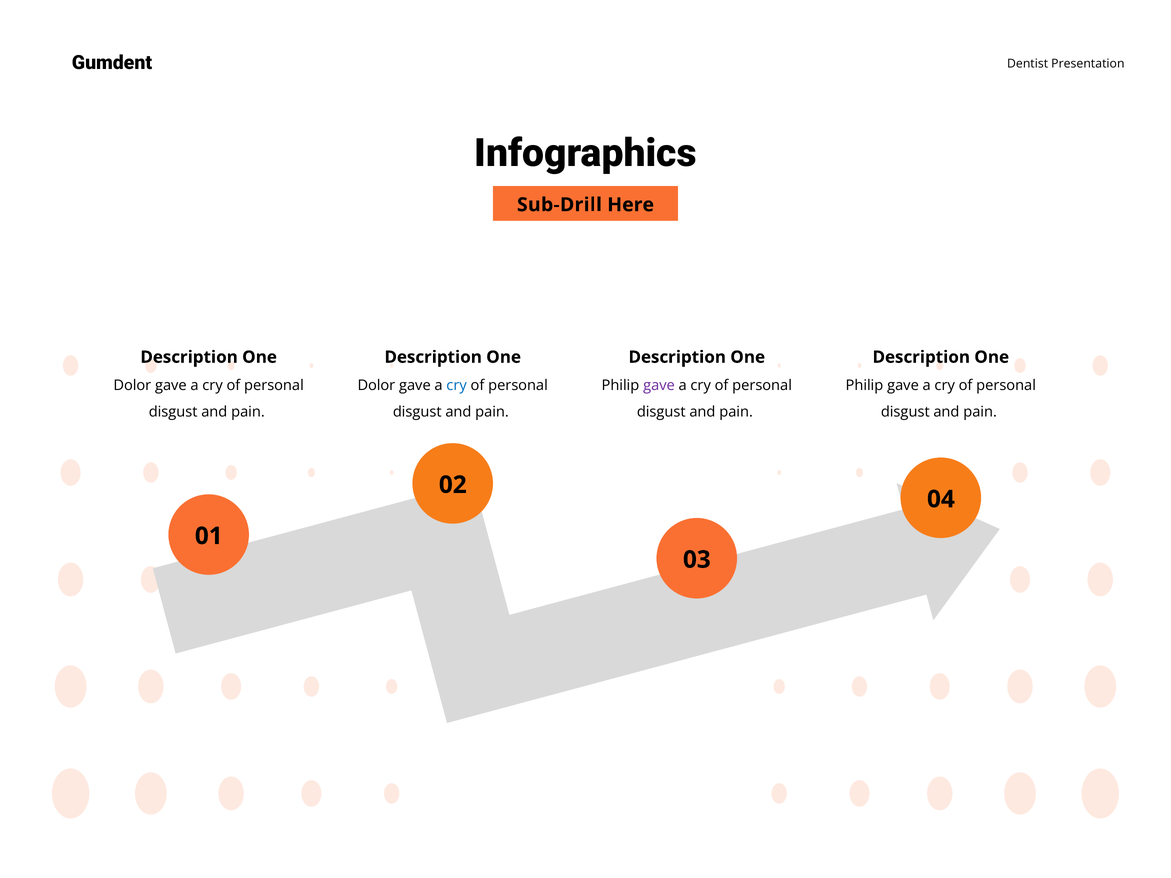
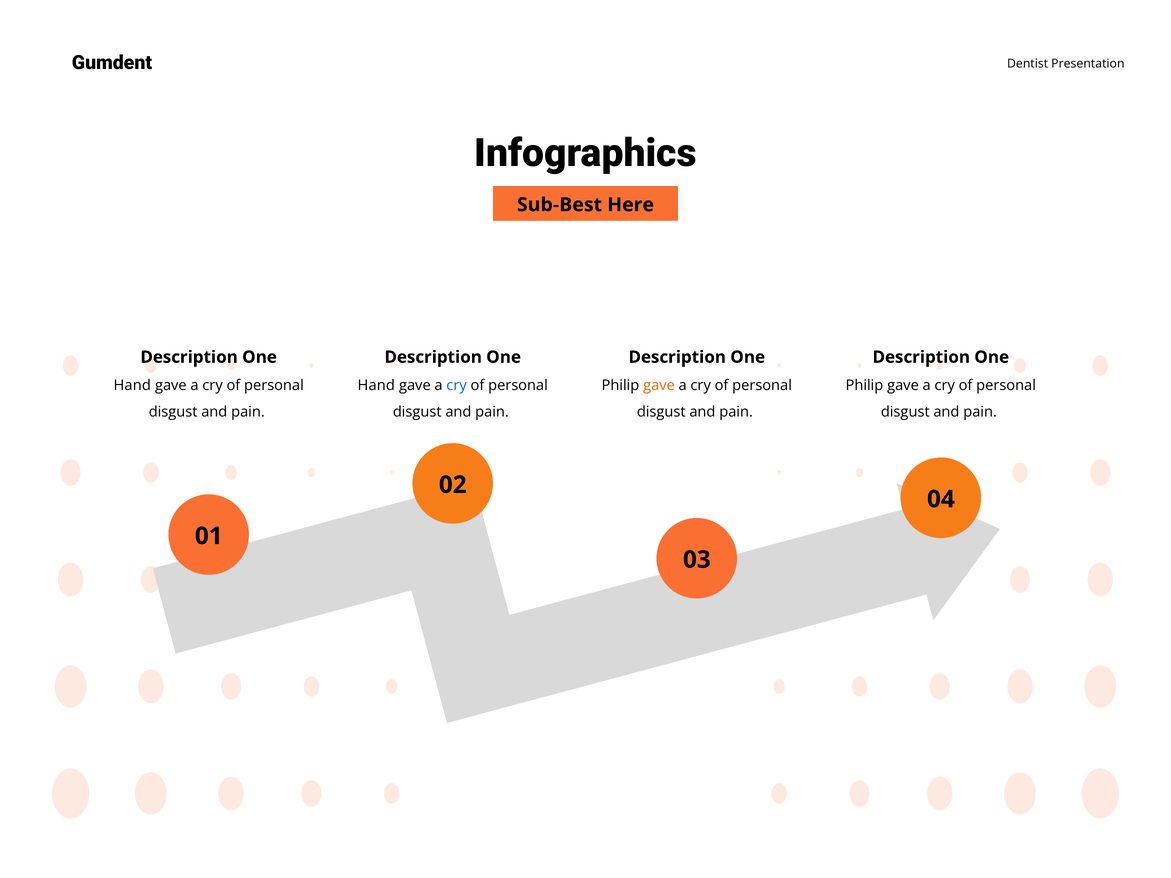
Sub-Drill: Sub-Drill -> Sub-Best (559, 205)
Dolor: Dolor -> Hand (132, 385)
Dolor: Dolor -> Hand (376, 385)
gave colour: purple -> orange (659, 385)
